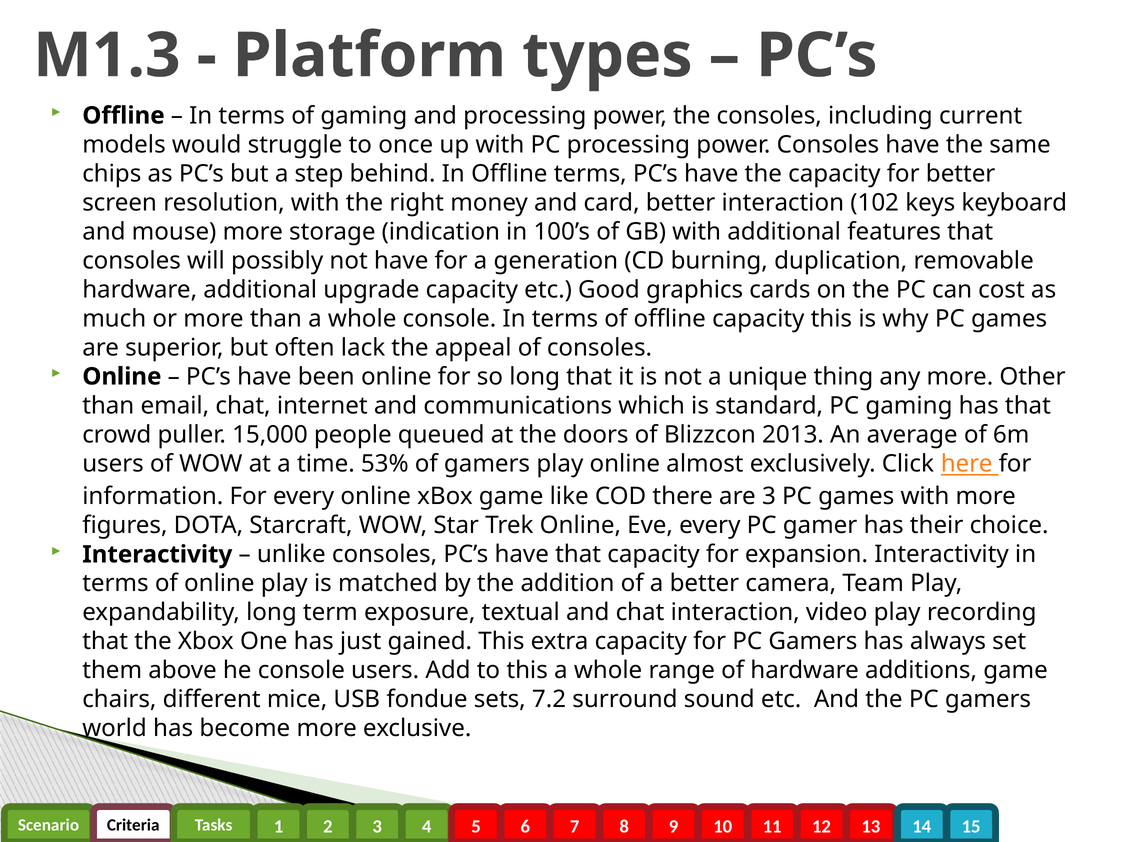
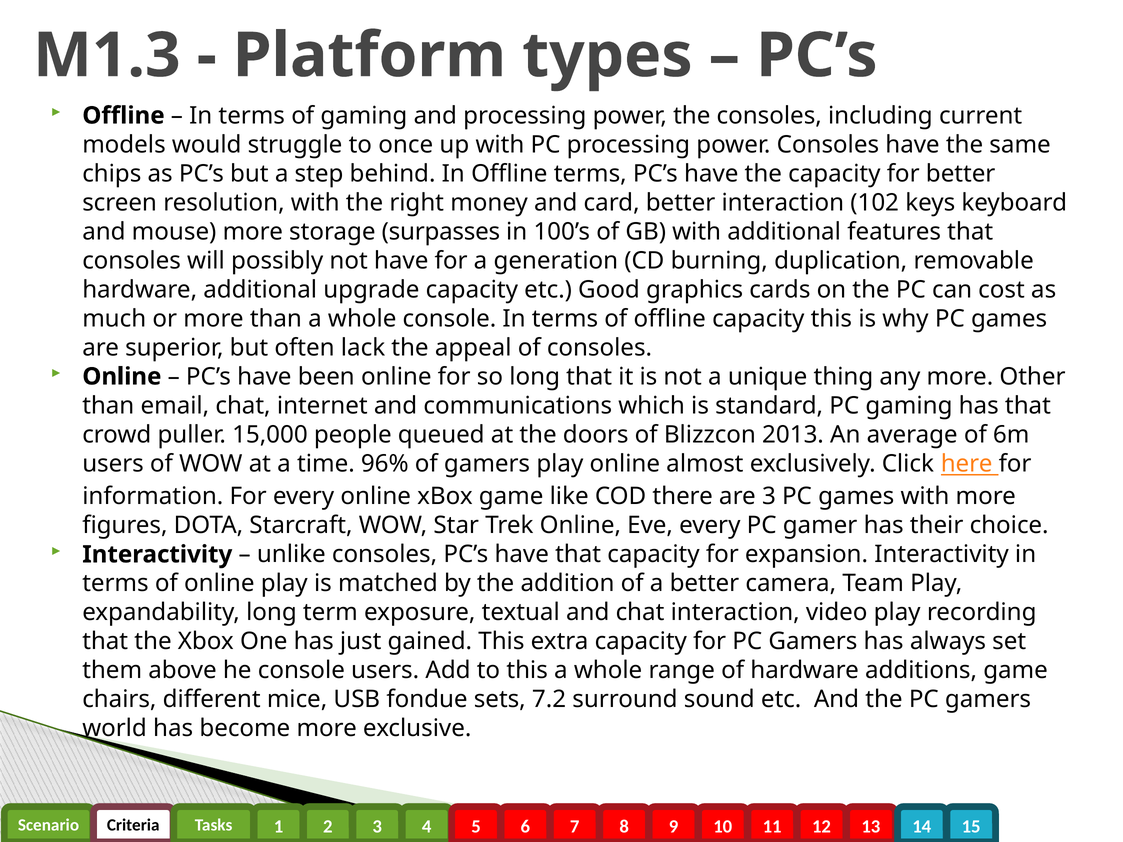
indication: indication -> surpasses (441, 232)
53%: 53% -> 96% (385, 464)
